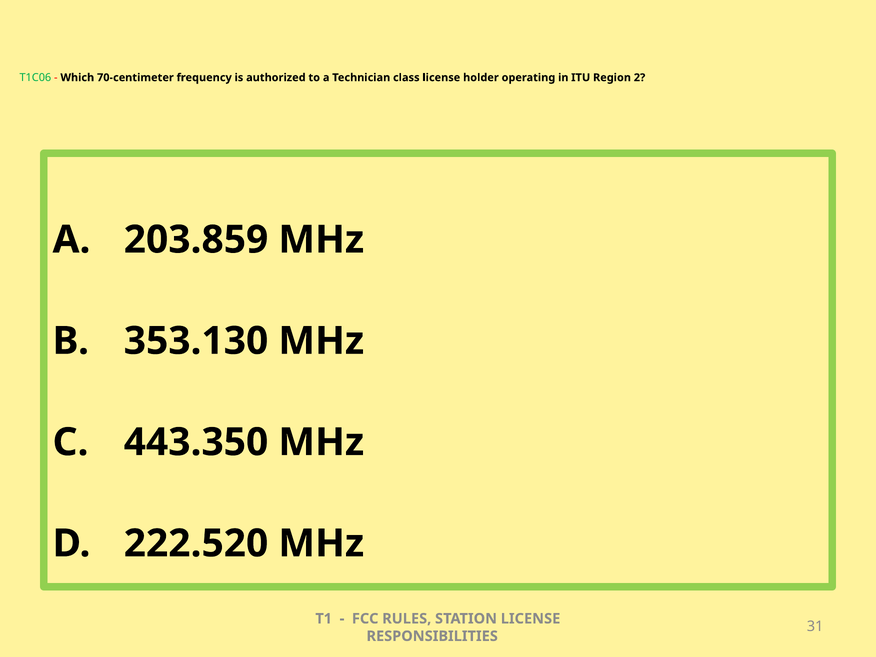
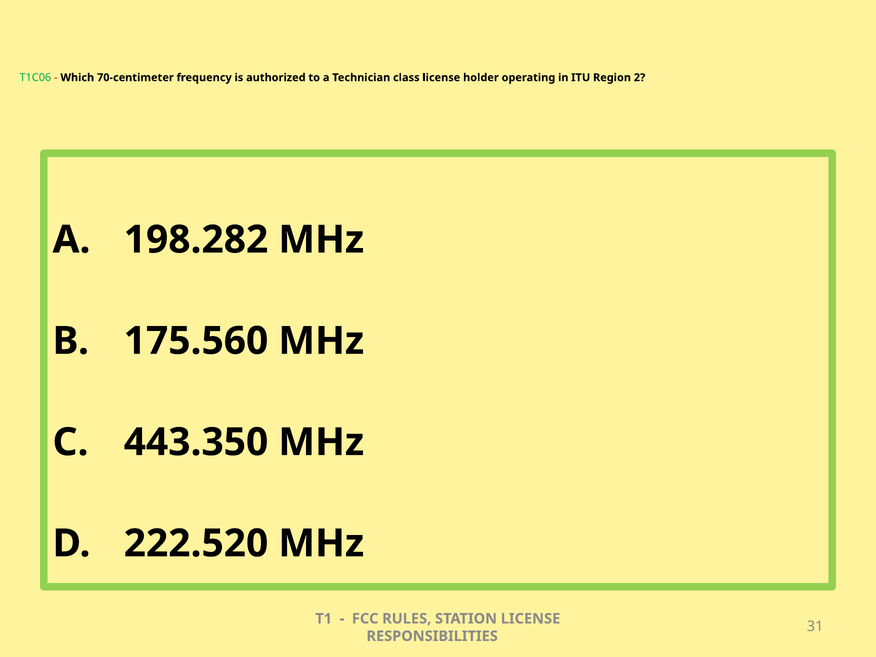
203.859: 203.859 -> 198.282 (196, 240)
353.130: 353.130 -> 175.560 (196, 341)
